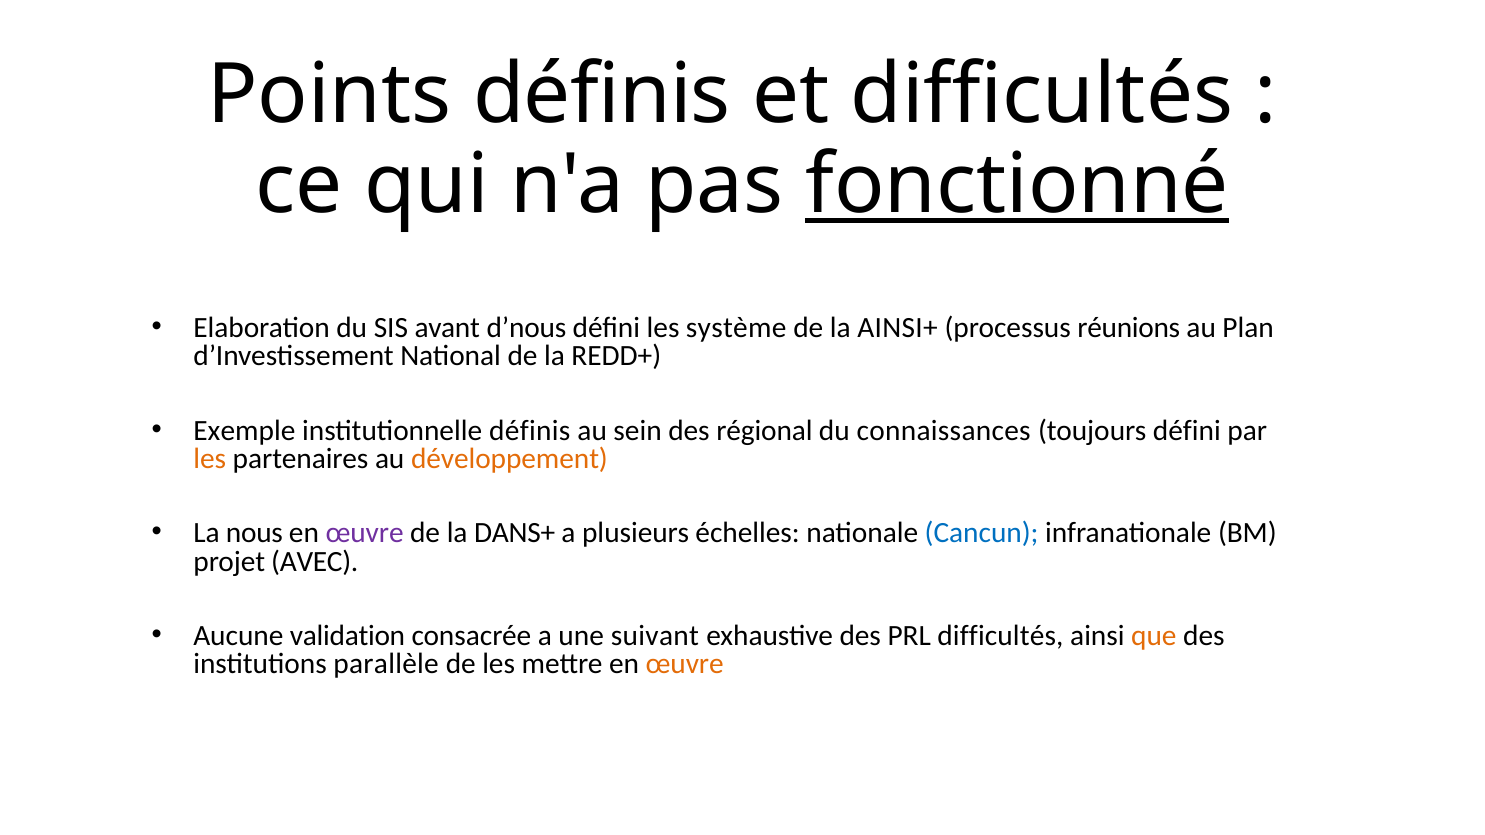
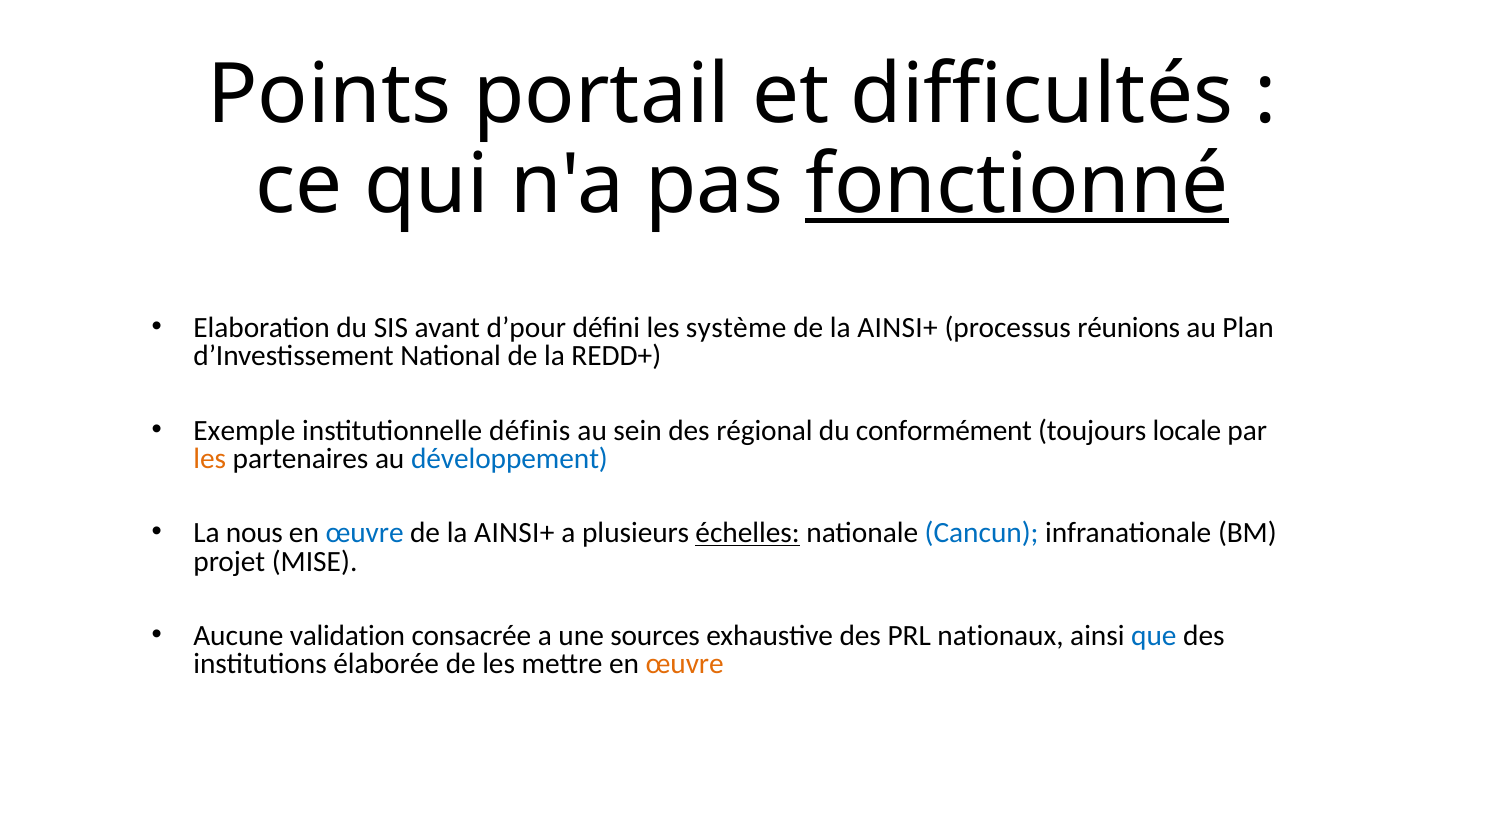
Points définis: définis -> portail (602, 95)
d’nous: d’nous -> d’pour (526, 328)
connaissances: connaissances -> conformément (944, 430)
toujours défini: défini -> locale (1187, 430)
développement colour: orange -> blue (509, 459)
œuvre colour: purple -> blue (365, 533)
DANS+: DANS+ -> AINSI+ (514, 533)
échelles underline: none -> present (748, 533)
AVEC: AVEC -> MISE (315, 562)
suivant: suivant -> sources (655, 636)
PRL difficultés: difficultés -> nationaux (1000, 636)
que colour: orange -> blue (1154, 636)
parallèle: parallèle -> élaborée (386, 664)
